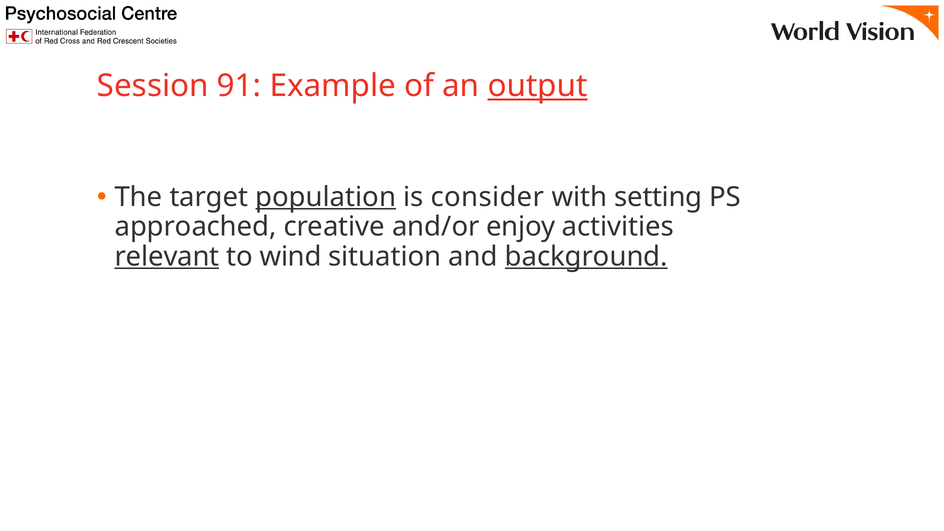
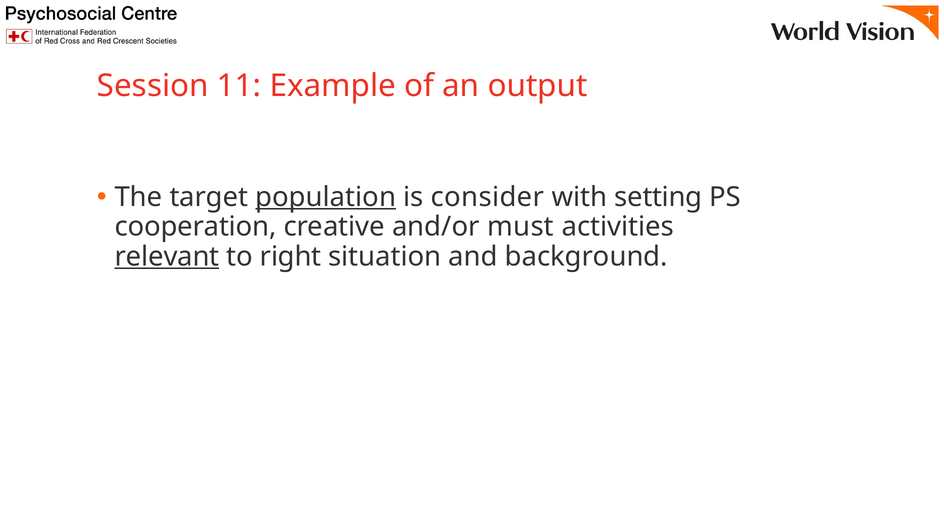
91: 91 -> 11 (239, 86)
output underline: present -> none (538, 86)
approached: approached -> cooperation (196, 227)
enjoy: enjoy -> must (521, 227)
wind: wind -> right (291, 256)
background underline: present -> none (586, 256)
